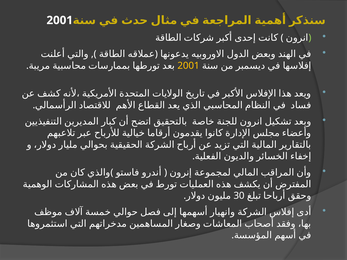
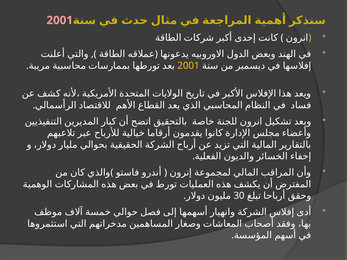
2001 colour: white -> pink (60, 20)
